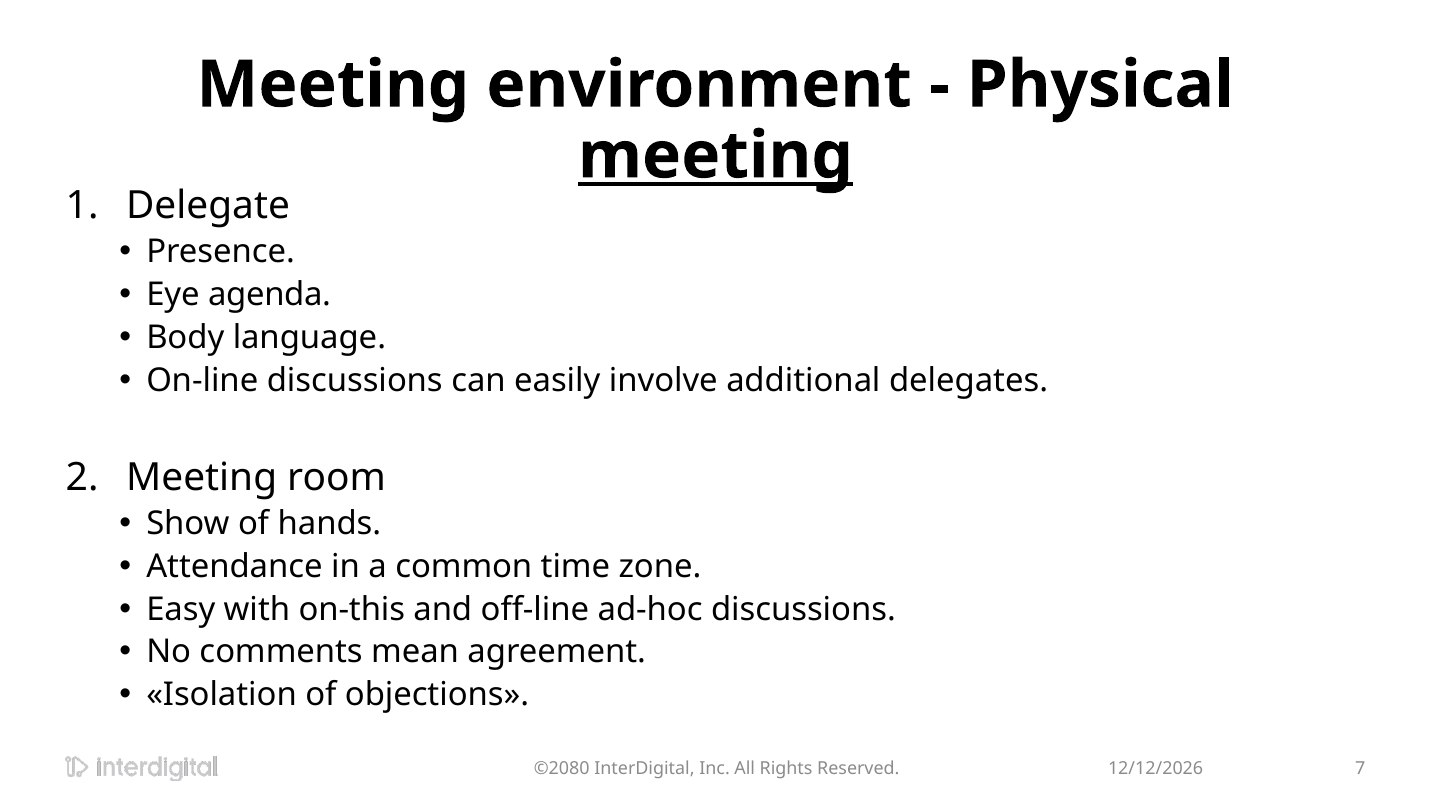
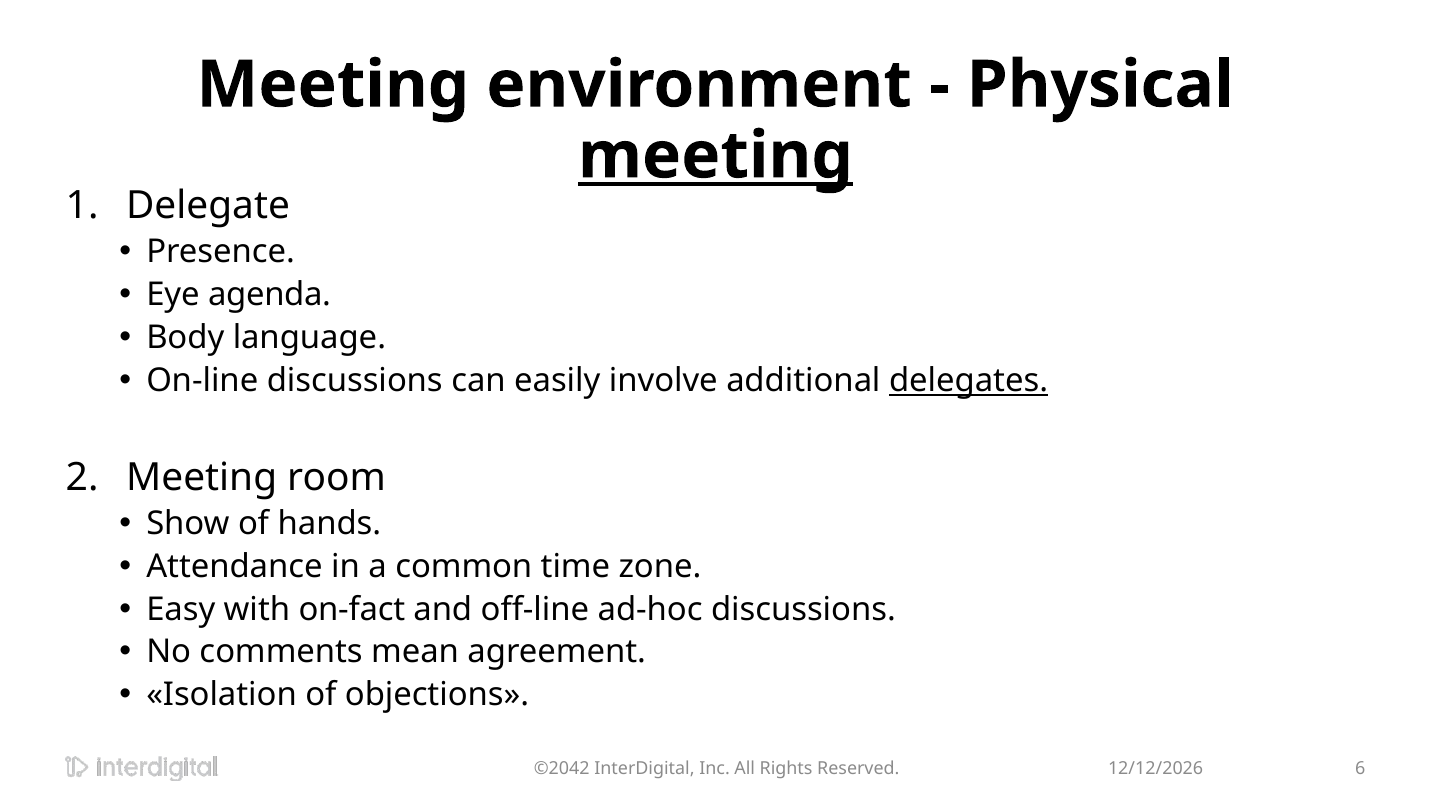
delegates underline: none -> present (969, 381)
on-this: on-this -> on-fact (352, 610)
©2080: ©2080 -> ©2042 (562, 769)
7: 7 -> 6 (1360, 769)
